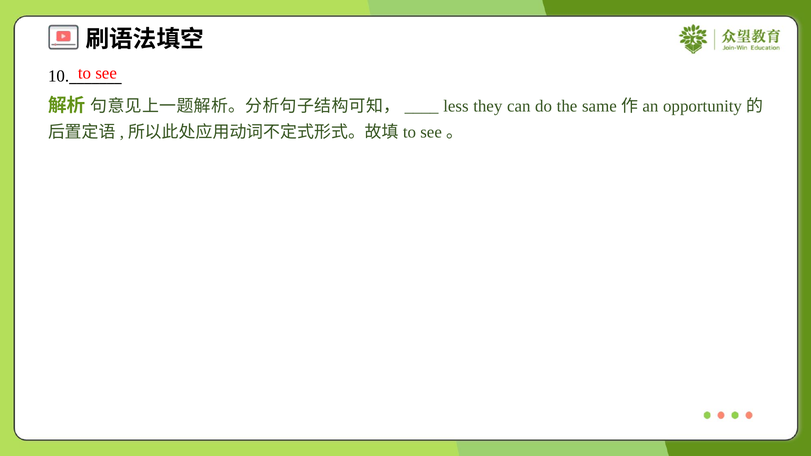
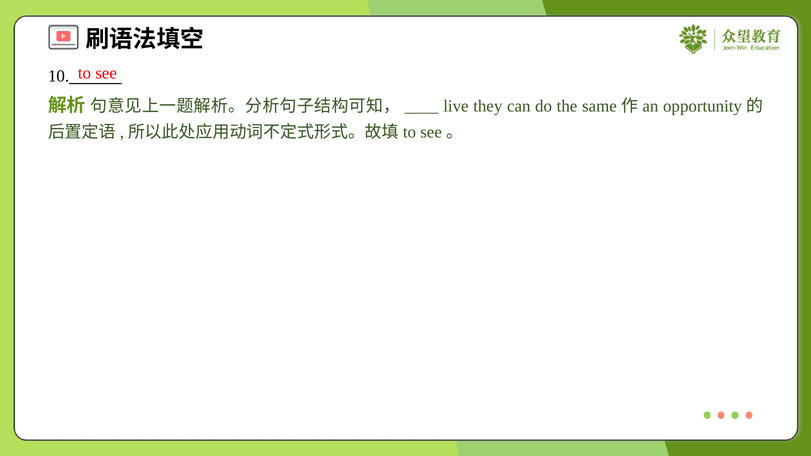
less: less -> live (456, 106)
